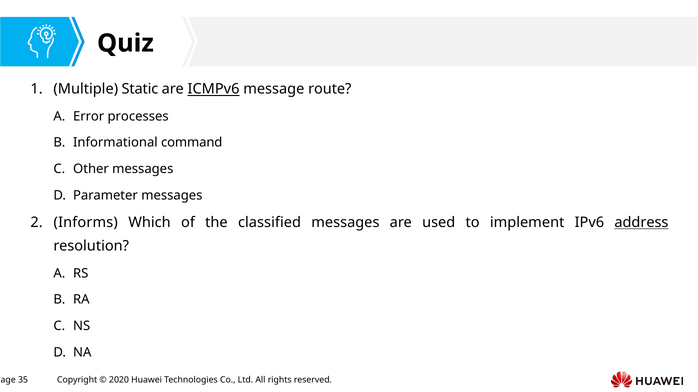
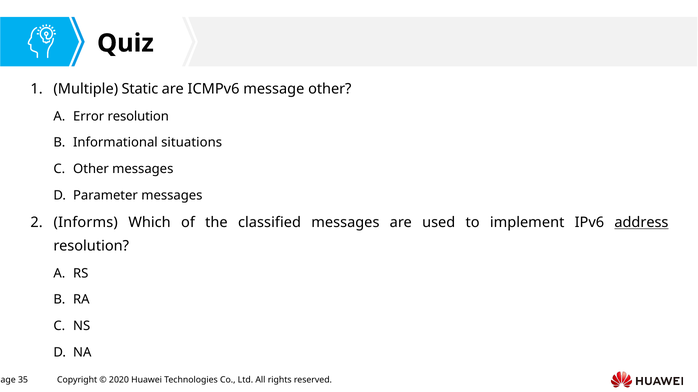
ICMPv6 underline: present -> none (214, 89)
message route: route -> other (330, 89)
Error processes: processes -> resolution (138, 116)
command: command -> situations (192, 143)
